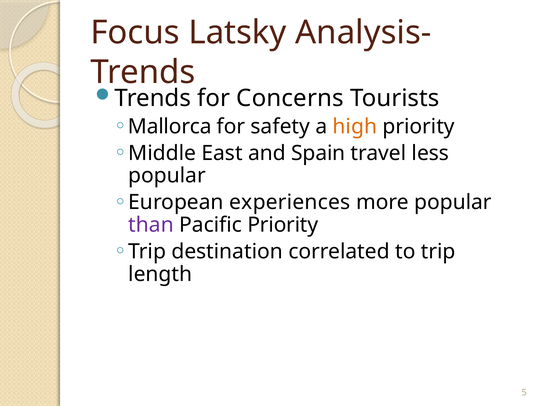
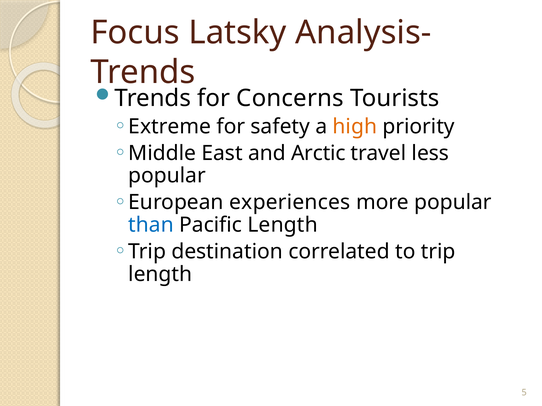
Mallorca: Mallorca -> Extreme (170, 127)
Spain: Spain -> Arctic (318, 153)
than colour: purple -> blue (151, 225)
Pacific Priority: Priority -> Length (283, 225)
